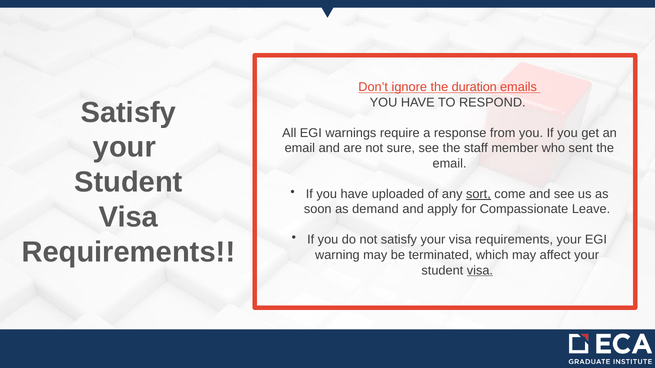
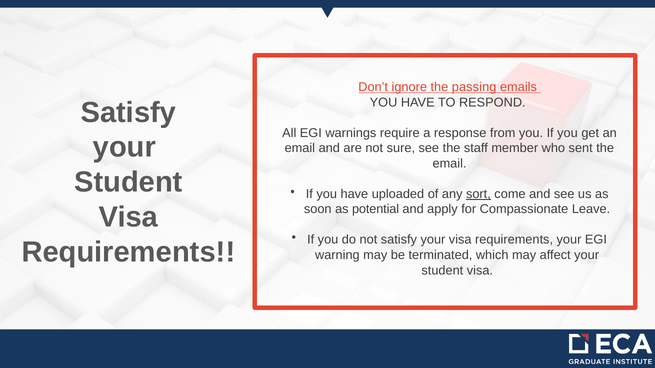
duration: duration -> passing (474, 87)
demand: demand -> potential (376, 209)
visa underline: present -> none (480, 271)
